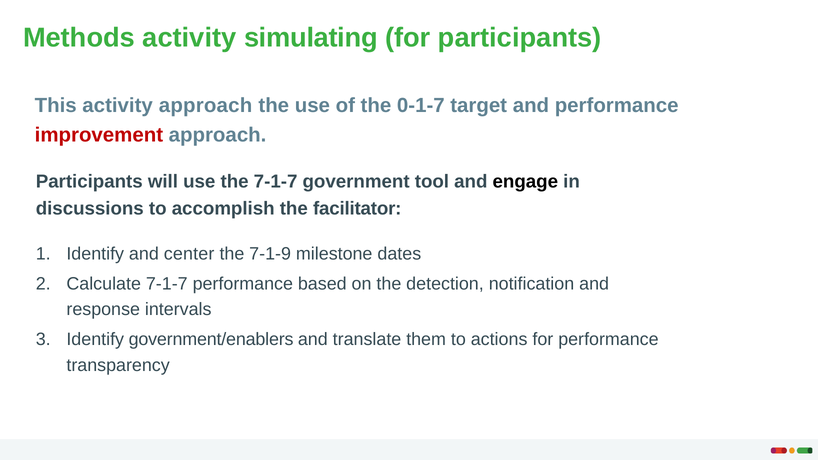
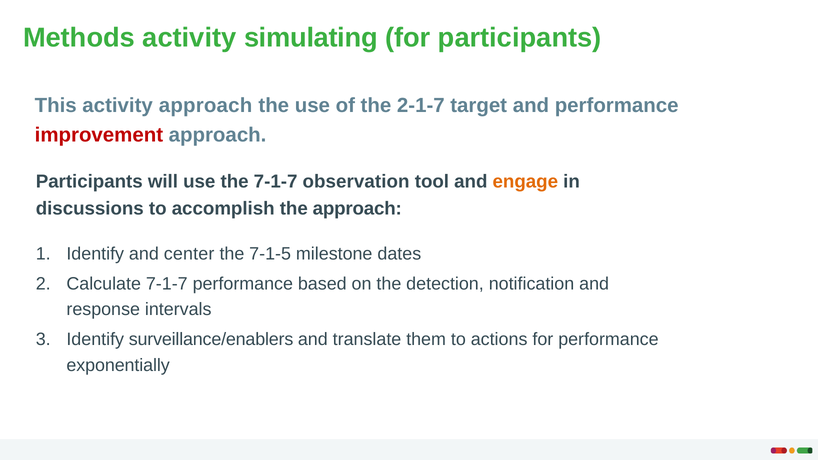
0-1-7: 0-1-7 -> 2-1-7 (421, 106)
government: government -> observation (356, 182)
engage colour: black -> orange (525, 182)
the facilitator: facilitator -> approach (357, 209)
7-1-9: 7-1-9 -> 7-1-5 (270, 254)
government/enablers: government/enablers -> surveillance/enablers (211, 340)
transparency: transparency -> exponentially (118, 365)
